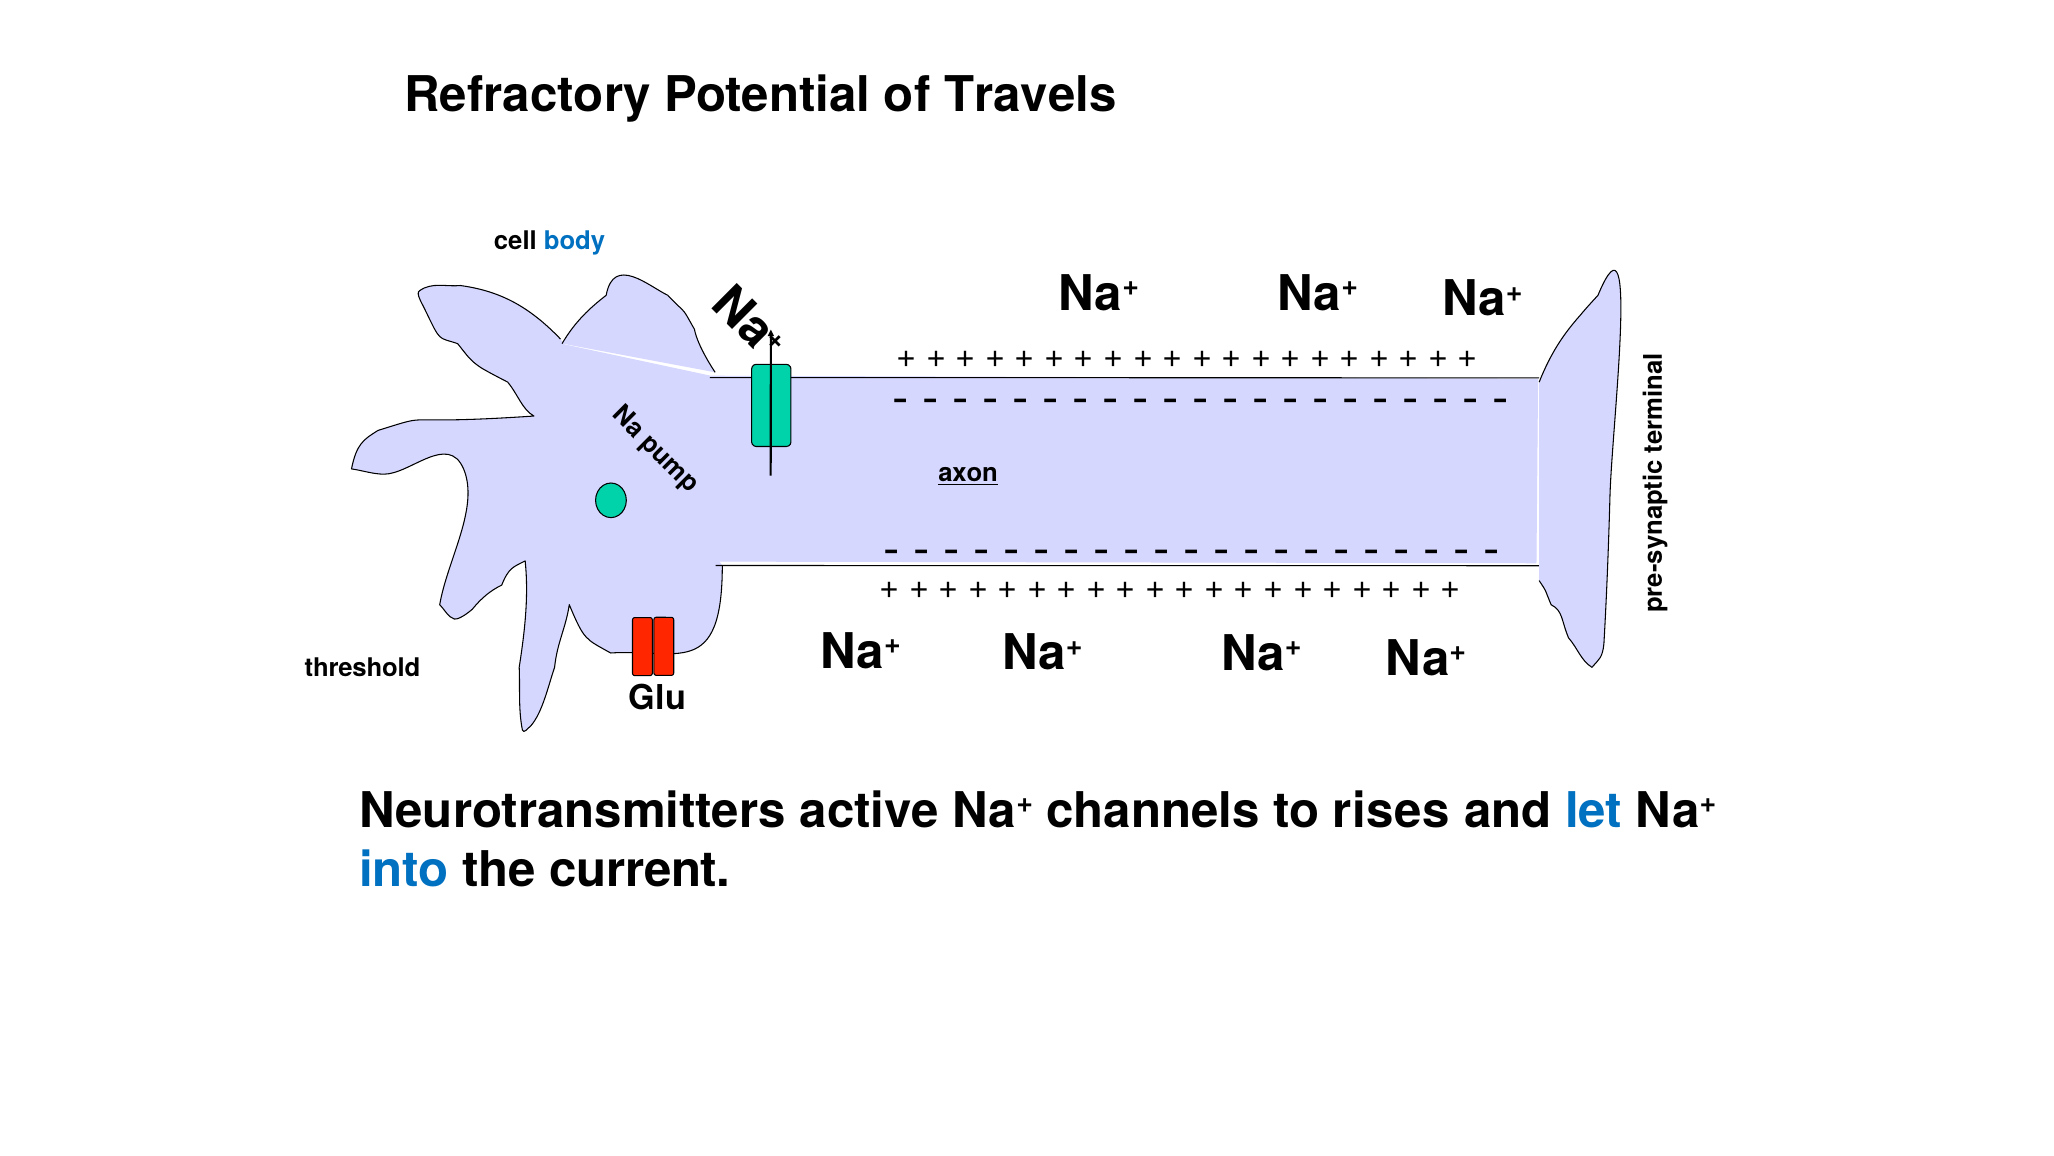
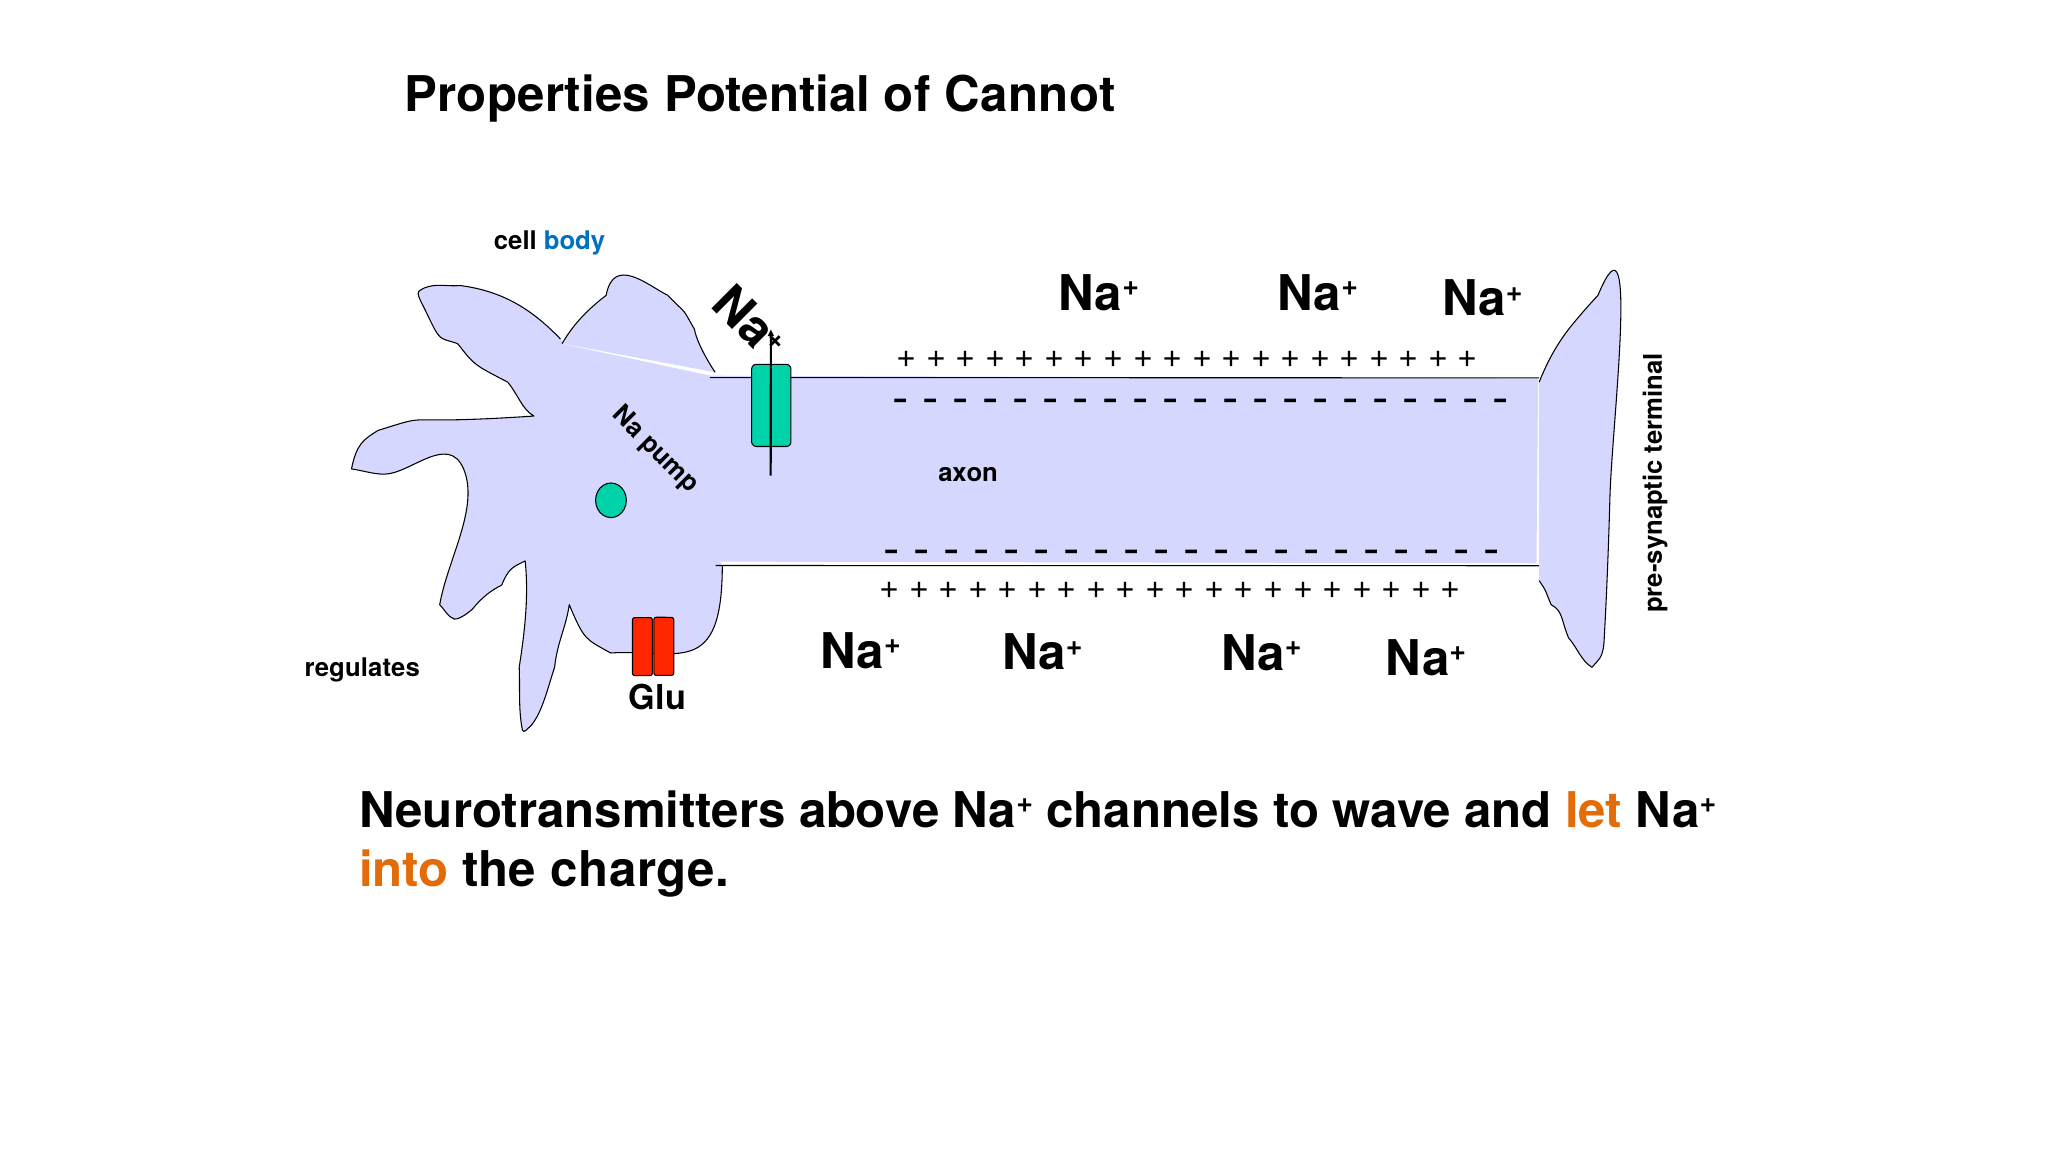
Refractory: Refractory -> Properties (527, 95)
Travels: Travels -> Cannot (1030, 95)
axon underline: present -> none (968, 473)
threshold: threshold -> regulates (362, 667)
active: active -> above (870, 811)
rises: rises -> wave (1392, 811)
let colour: blue -> orange (1594, 811)
into colour: blue -> orange (404, 870)
current: current -> charge (640, 870)
